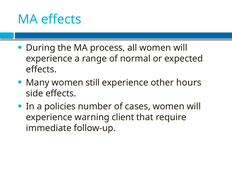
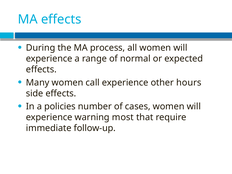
still: still -> call (93, 83)
client: client -> most (123, 117)
